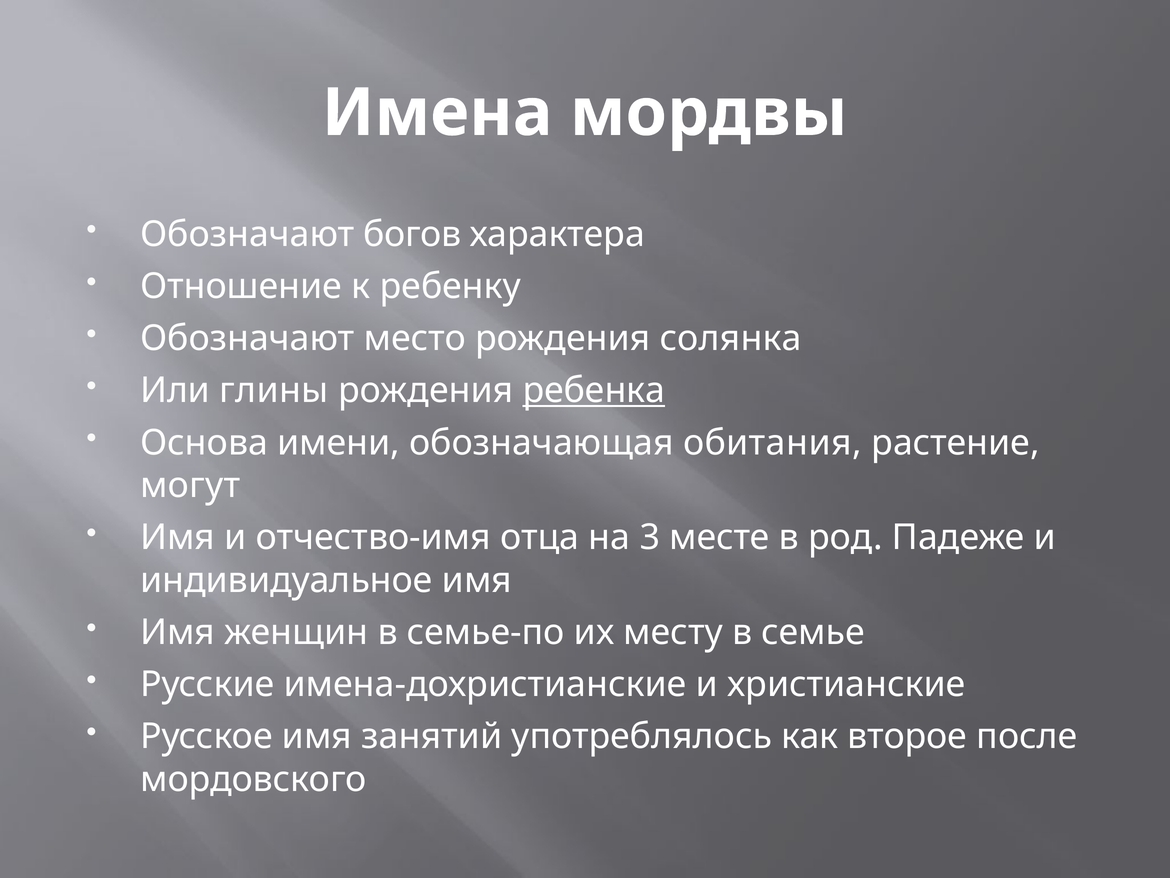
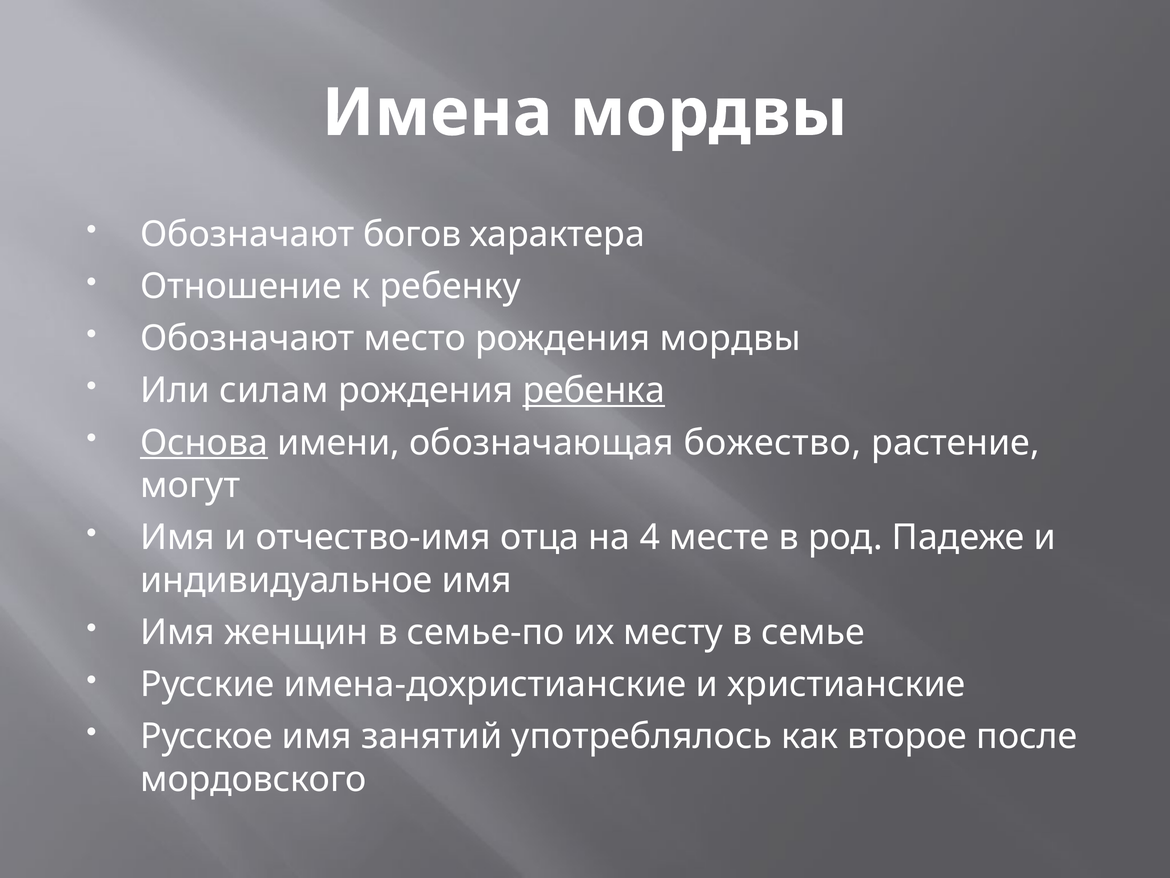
рождения солянка: солянка -> мордвы (730, 338)
глины: глины -> силам (274, 390)
Основа underline: none -> present (204, 442)
обитания: обитания -> божество (772, 442)
3: 3 -> 4 (650, 537)
